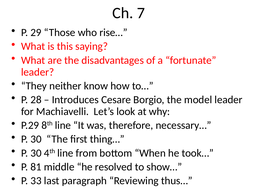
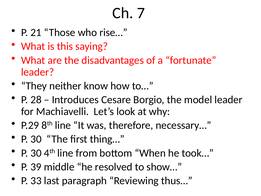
29: 29 -> 21 (36, 33)
81: 81 -> 39 (36, 167)
